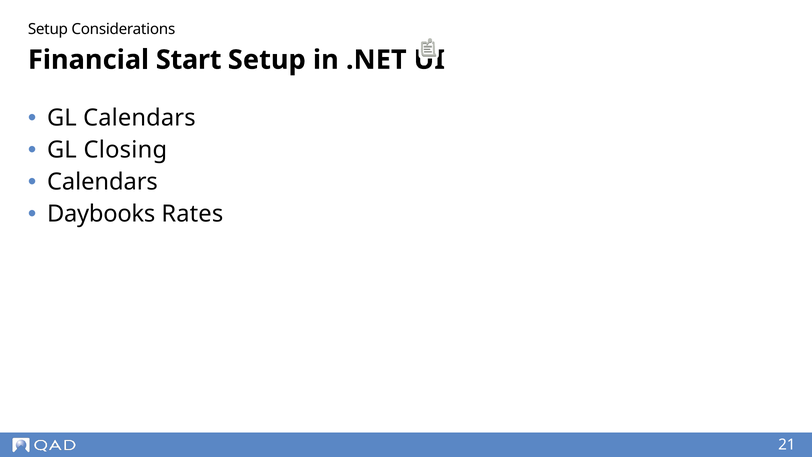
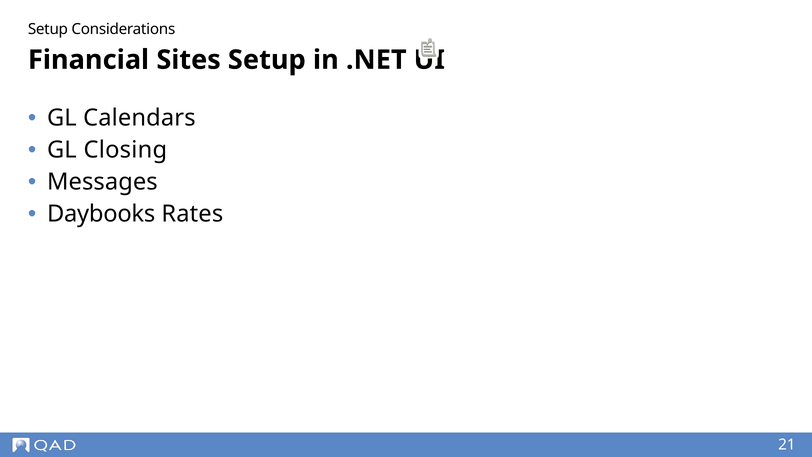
Start: Start -> Sites (189, 60)
Calendars: Calendars -> Messages (102, 182)
